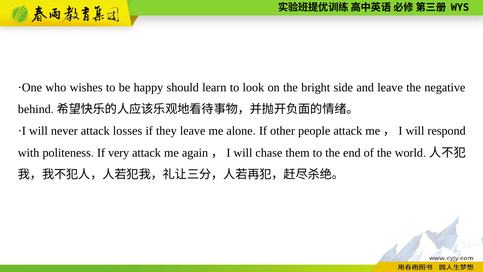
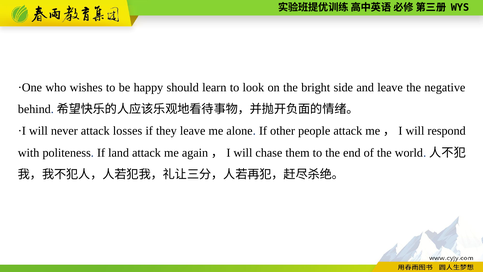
very: very -> land (119, 153)
